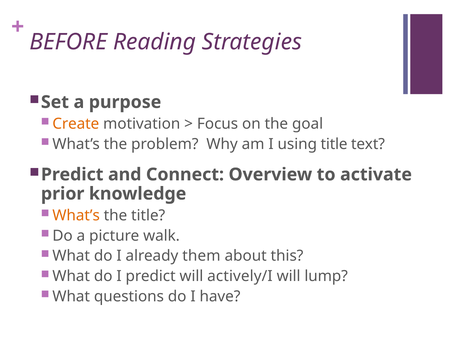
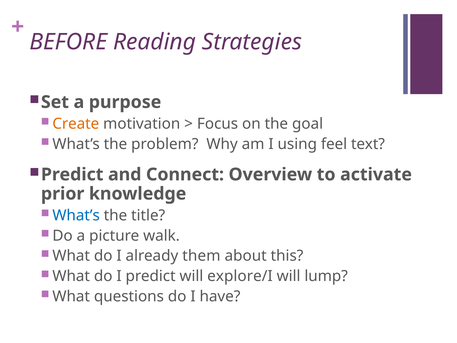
using title: title -> feel (334, 144)
What’s colour: orange -> blue (76, 215)
actively/I: actively/I -> explore/I (240, 276)
